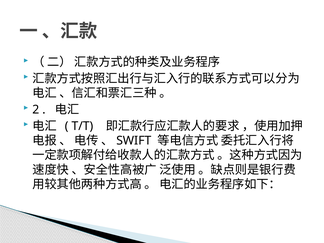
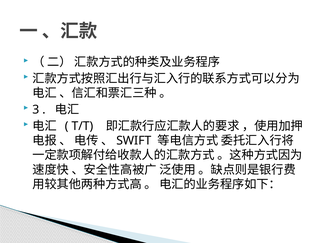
2: 2 -> 3 (36, 110)
